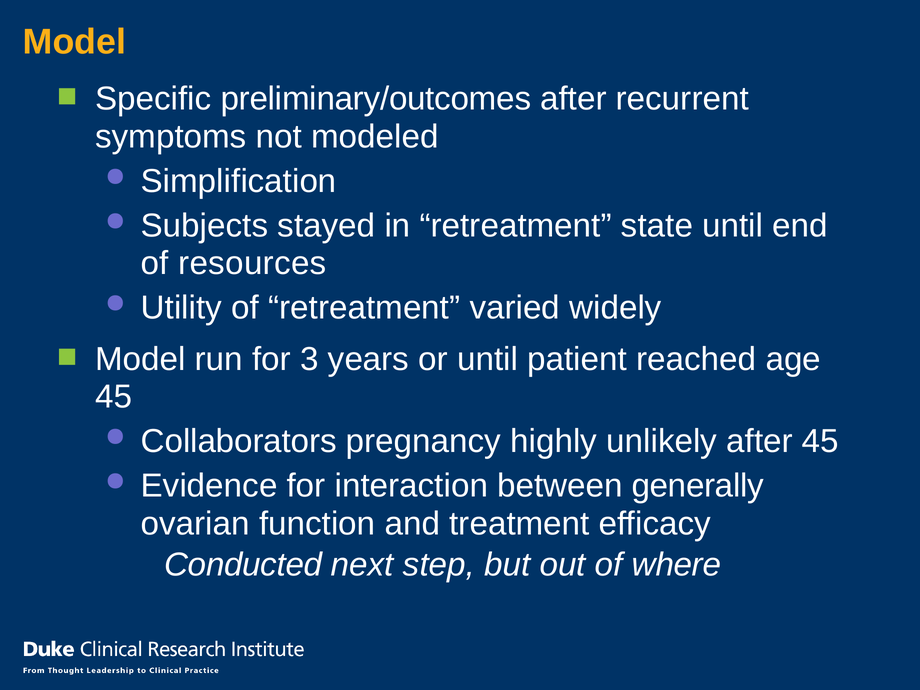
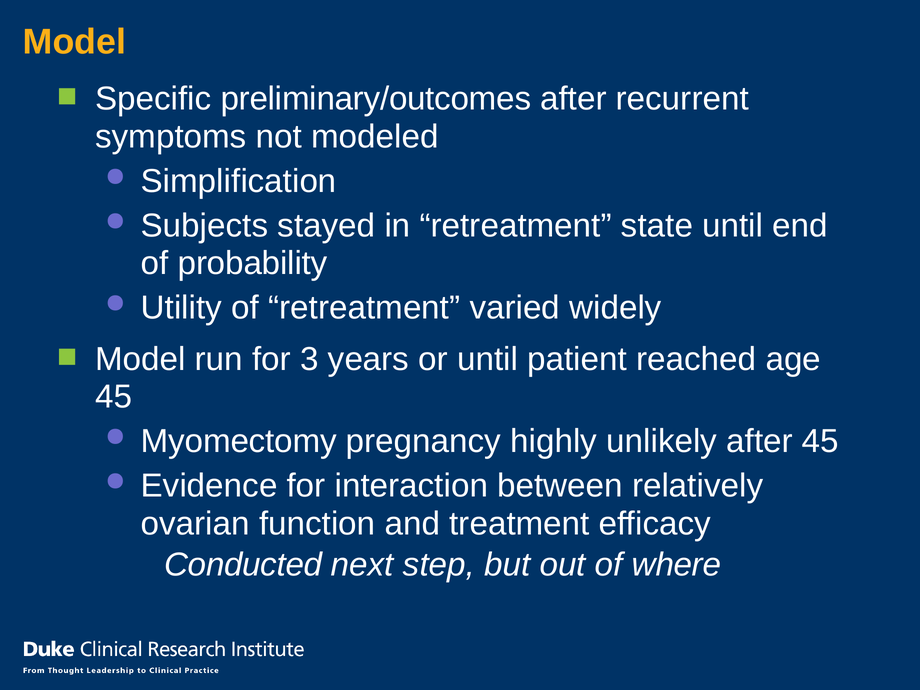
resources: resources -> probability (253, 263)
Collaborators: Collaborators -> Myomectomy (239, 441)
generally: generally -> relatively (698, 486)
